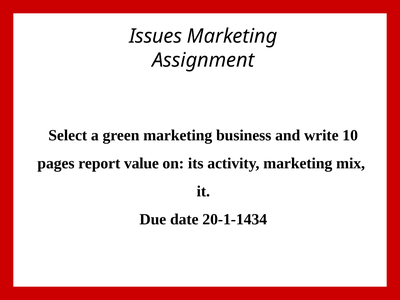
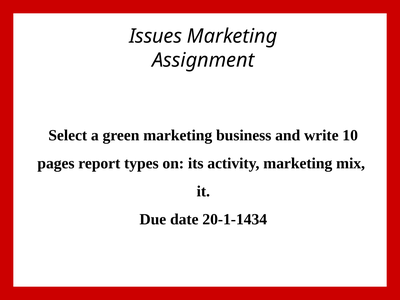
value: value -> types (141, 163)
